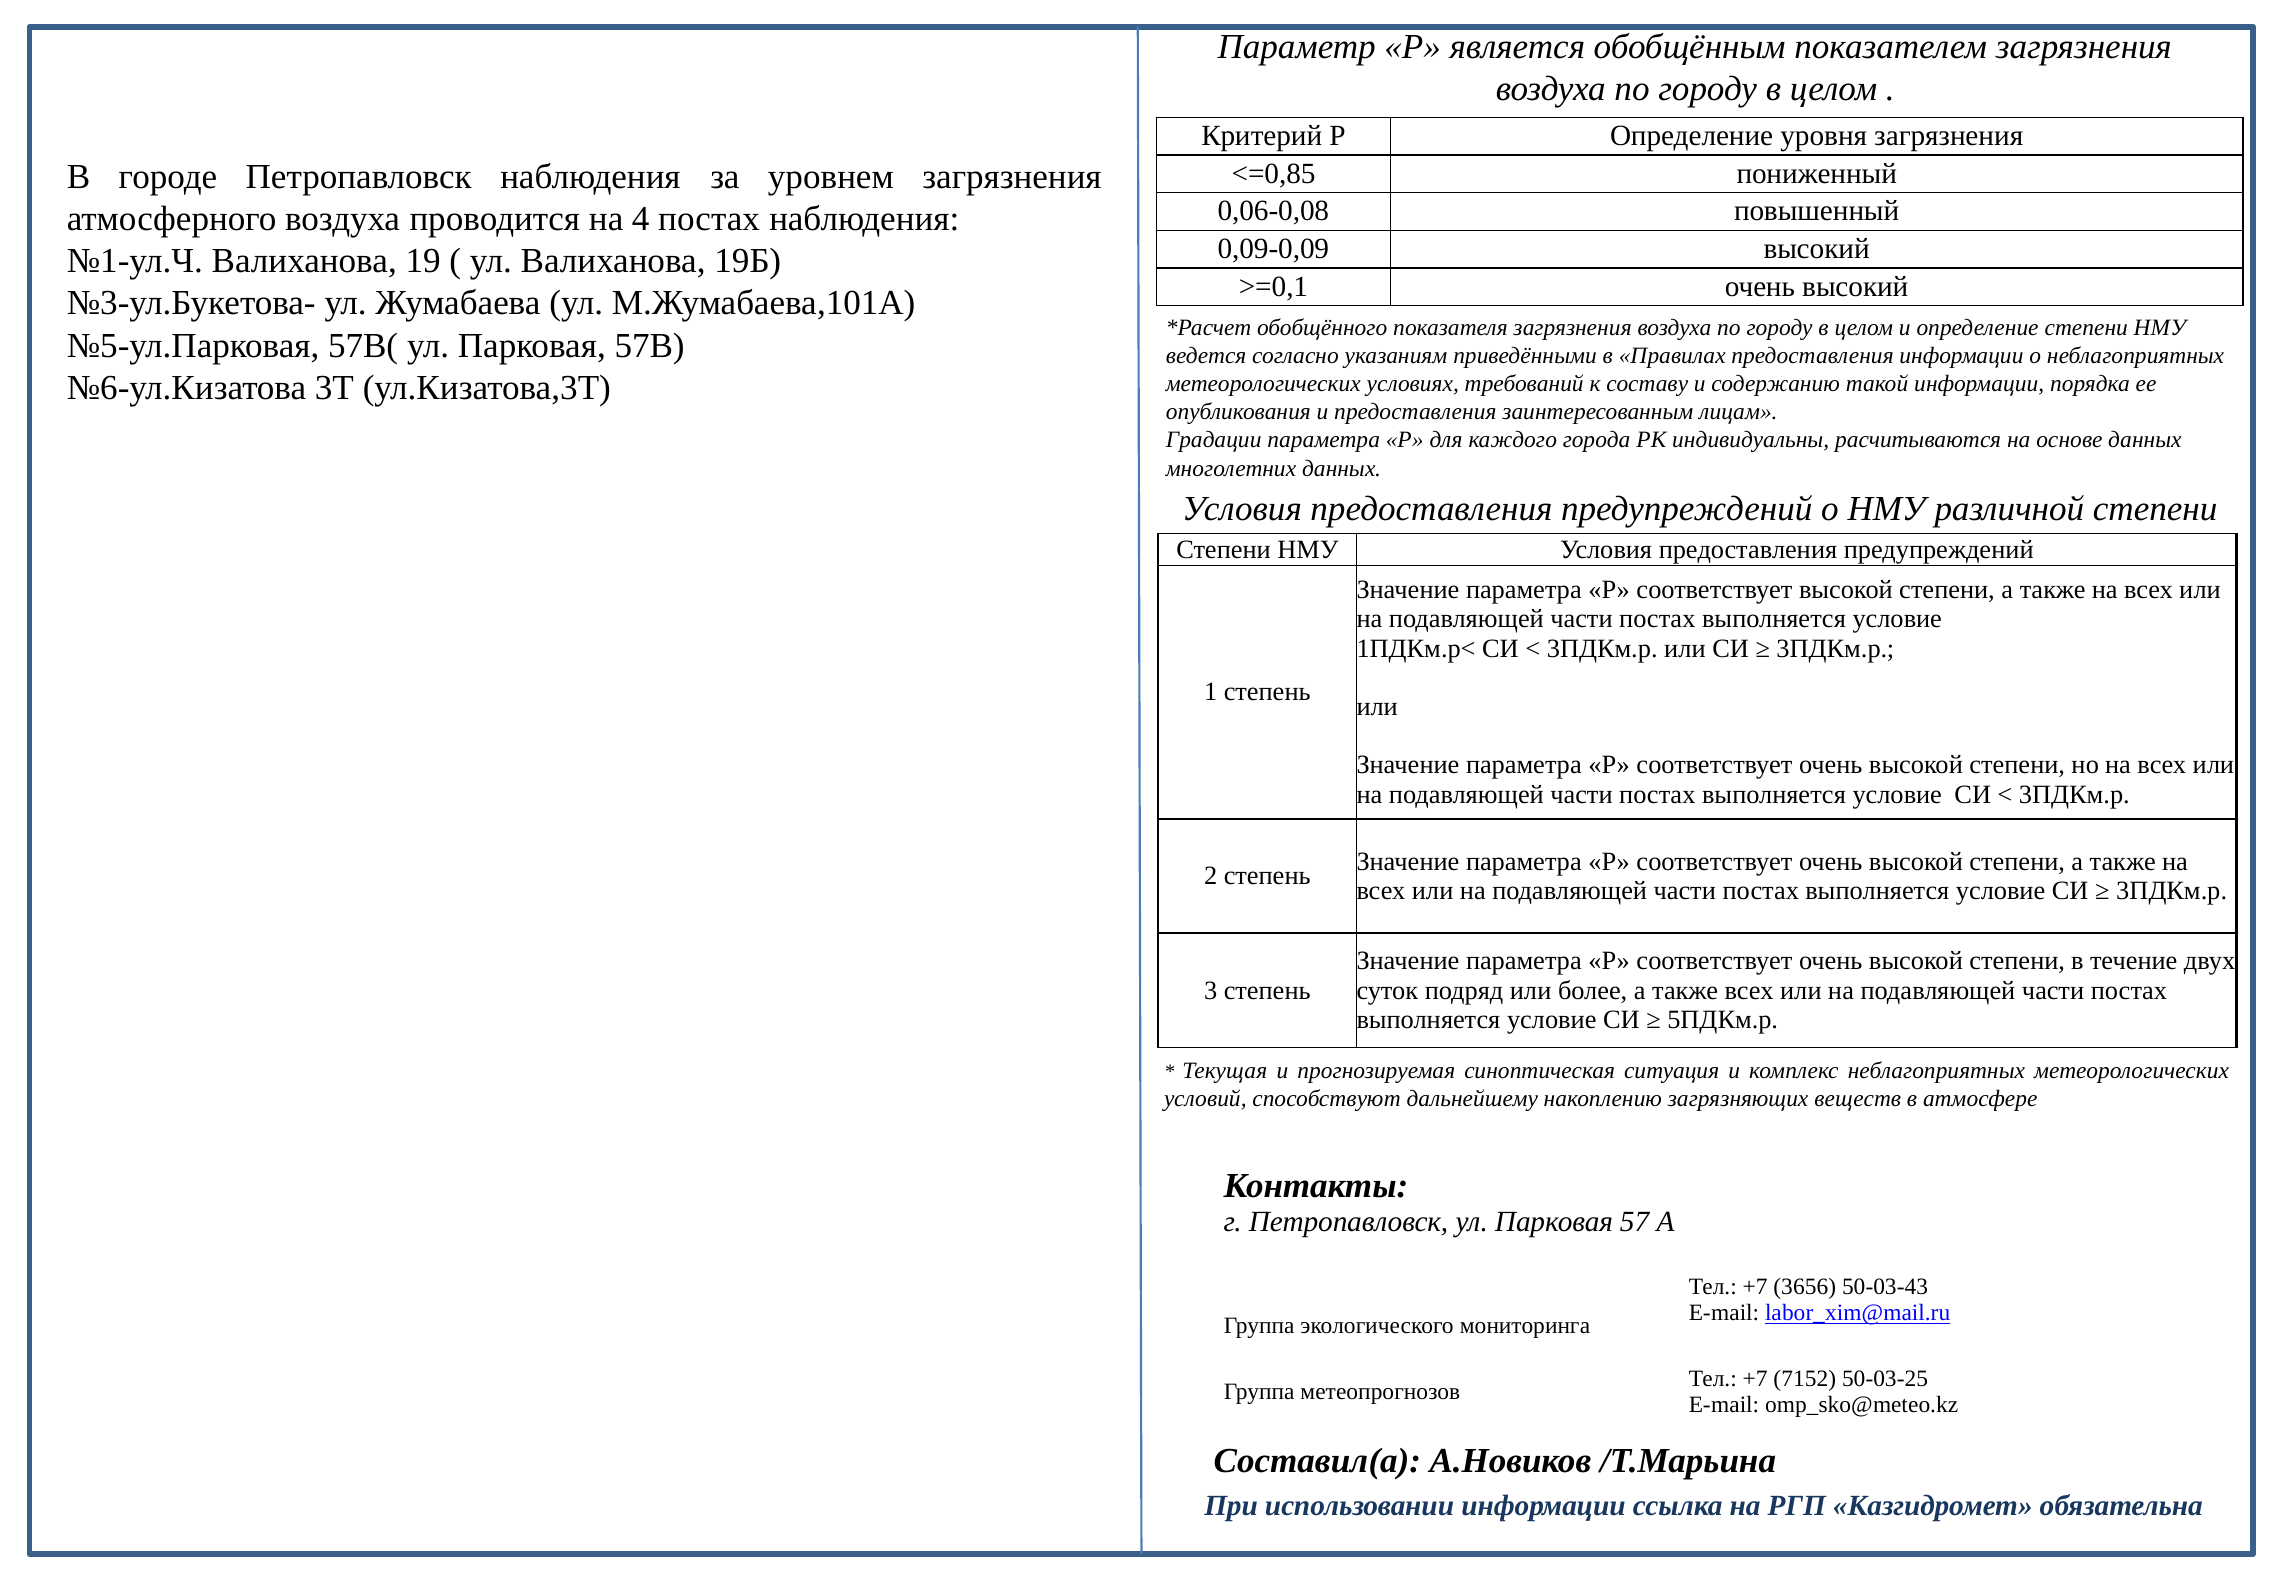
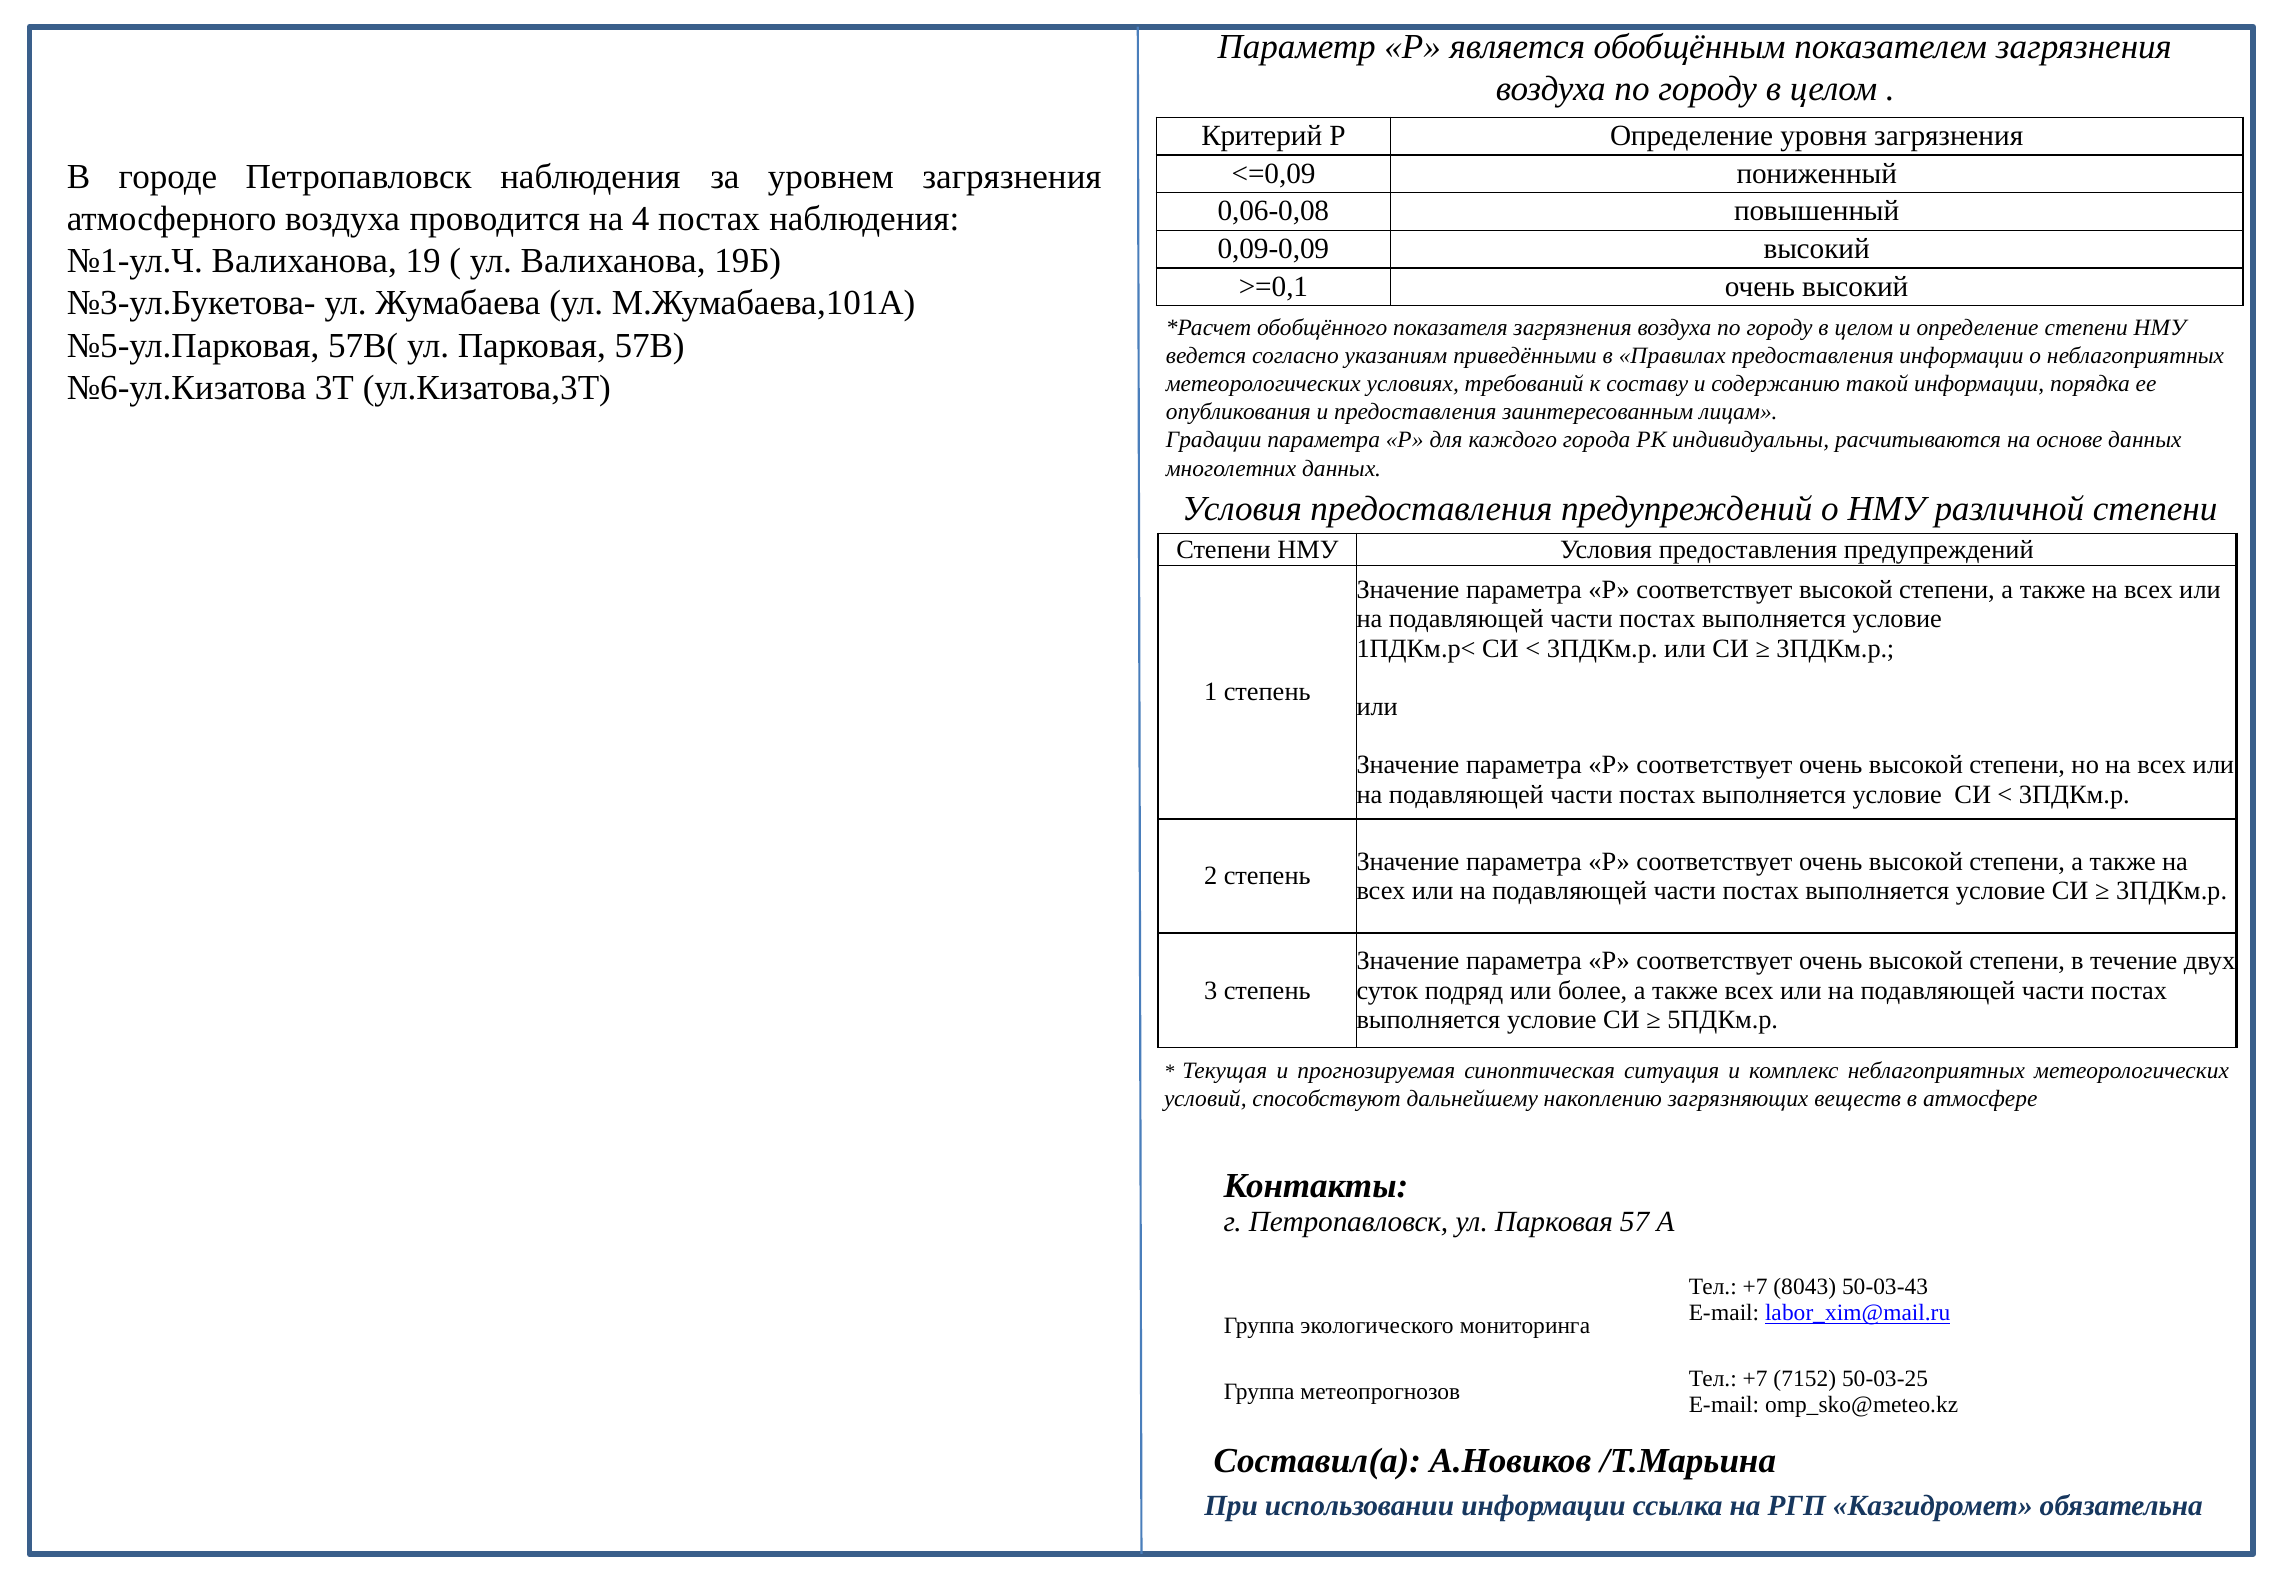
<=0,85: <=0,85 -> <=0,09 (1274, 173)
3656: 3656 -> 8043 (1805, 1287)
